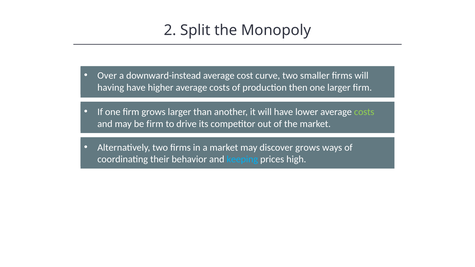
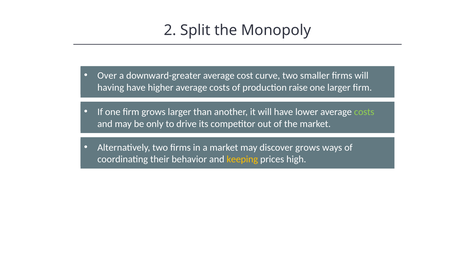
downward-instead: downward-instead -> downward-greater (164, 76)
then: then -> raise (298, 87)
be firm: firm -> only (155, 124)
keeping colour: light blue -> yellow (242, 159)
